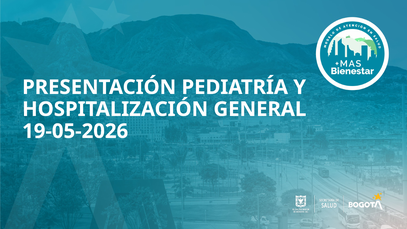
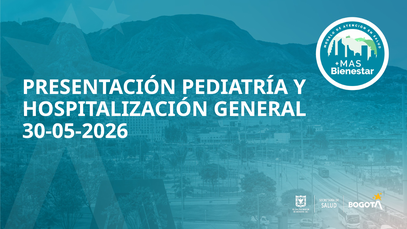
19-05-2026: 19-05-2026 -> 30-05-2026 (75, 131)
